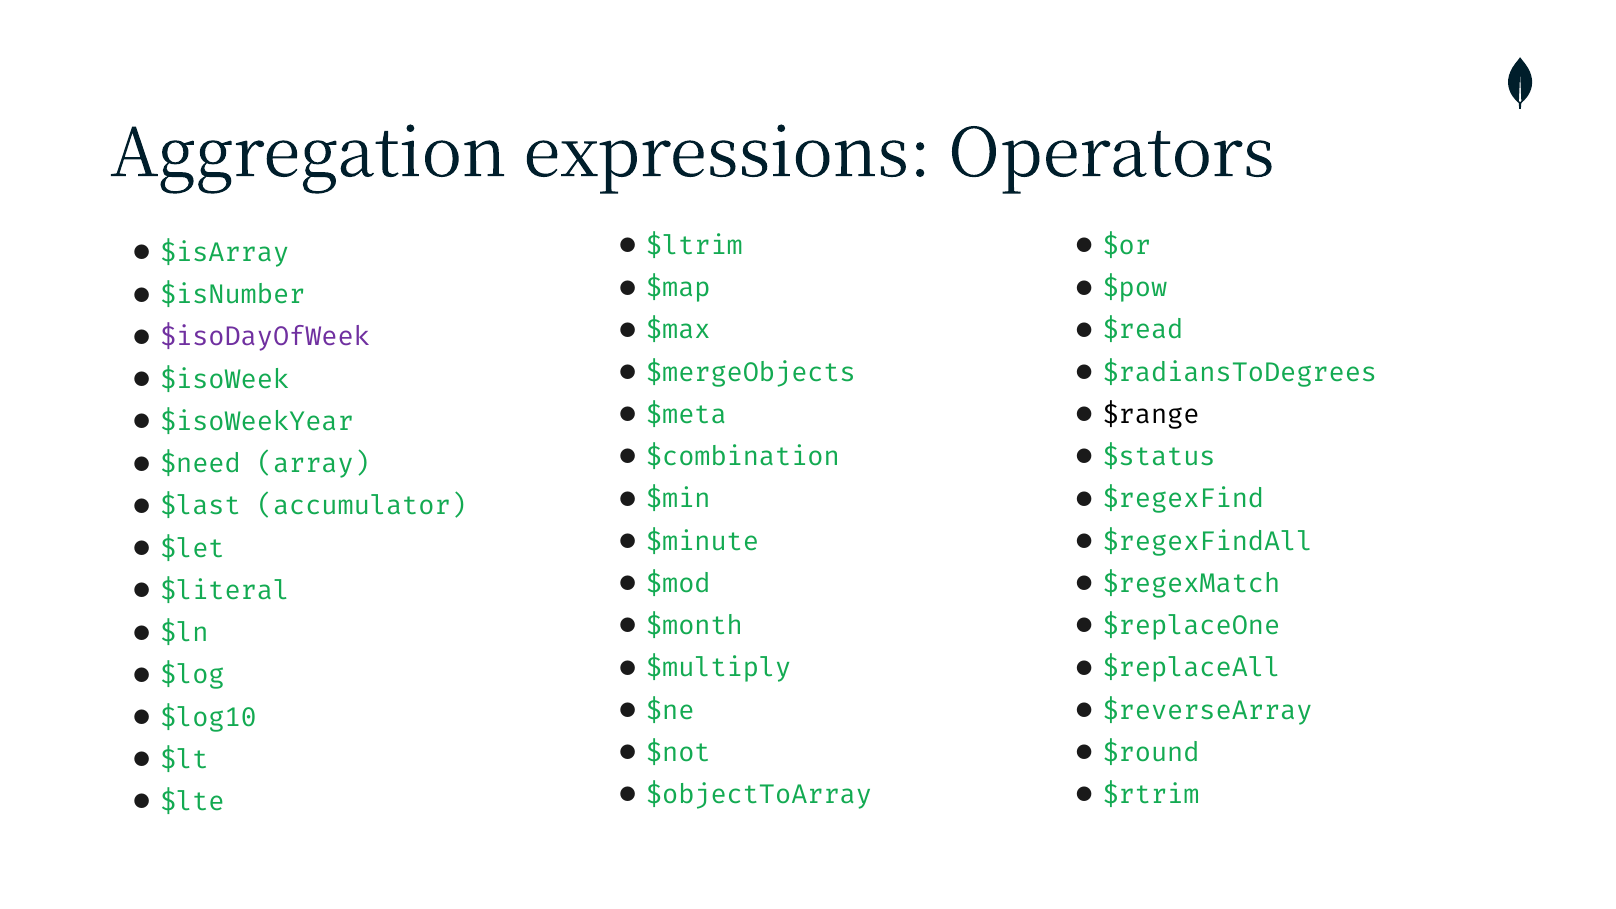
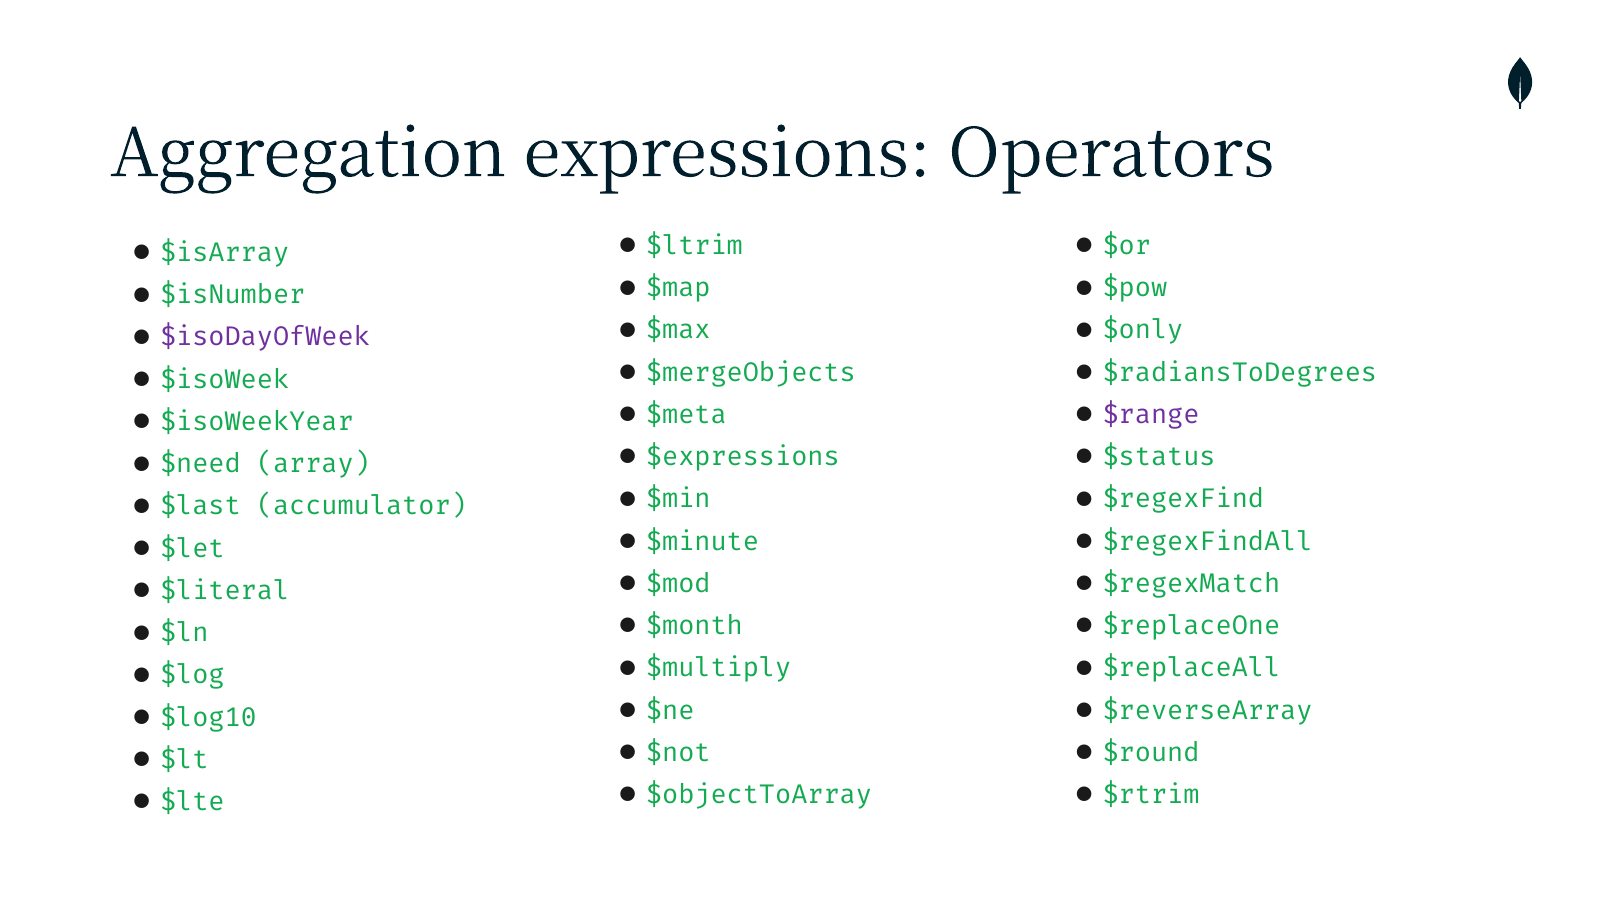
$read: $read -> $only (1143, 330)
$range colour: black -> purple (1151, 415)
$combination: $combination -> $expressions (743, 457)
